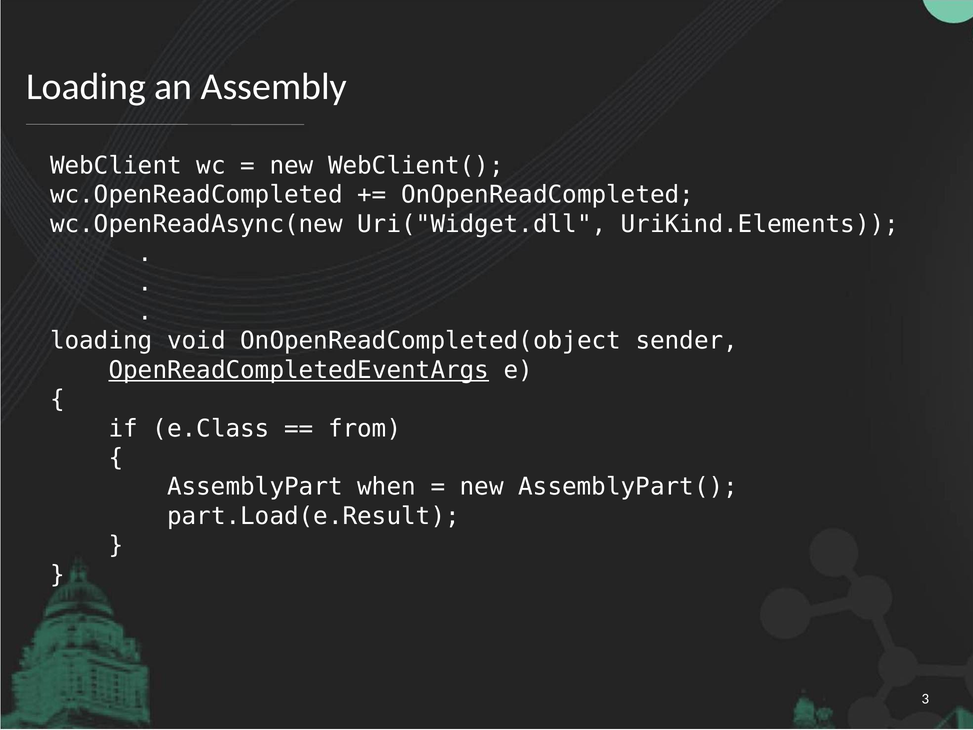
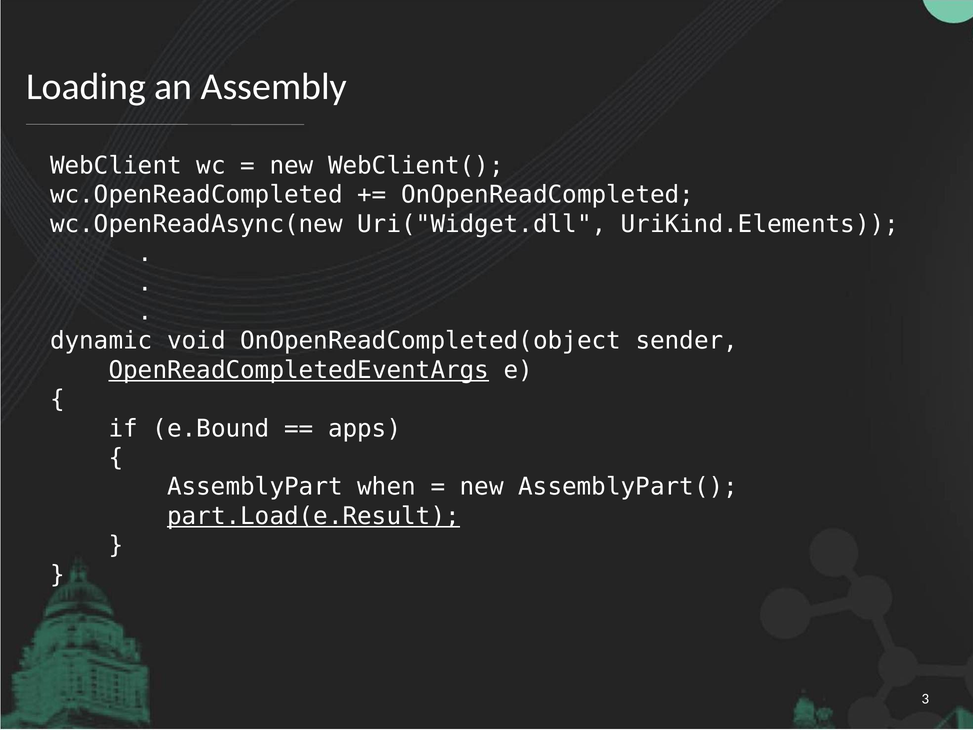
loading: loading -> dynamic (101, 341)
e.Class: e.Class -> e.Bound (211, 428)
from: from -> apps (365, 428)
part.Load(e.Result underline: none -> present (313, 516)
